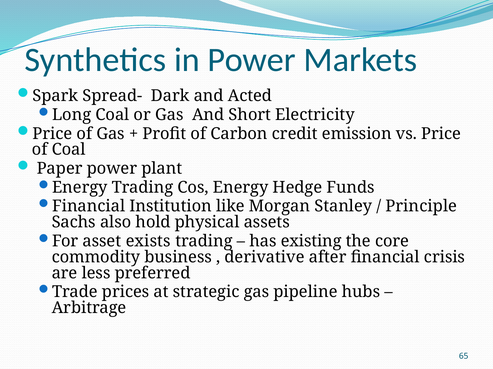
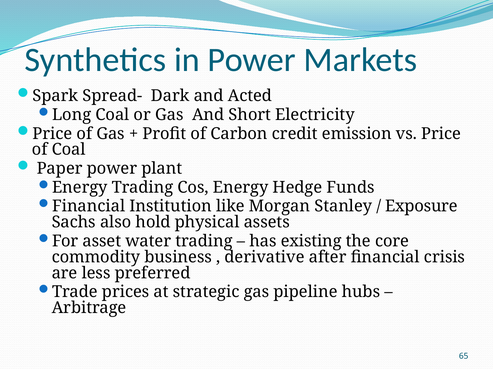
Principle: Principle -> Exposure (421, 207)
exists: exists -> water (148, 242)
